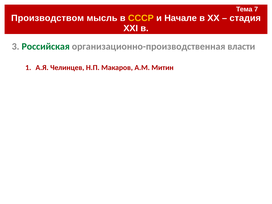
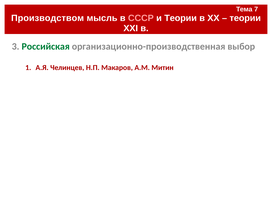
СССР colour: yellow -> pink (141, 18)
и Начале: Начале -> Теории (181, 18)
стадия: стадия -> теории (245, 18)
власти: власти -> выбор (241, 46)
